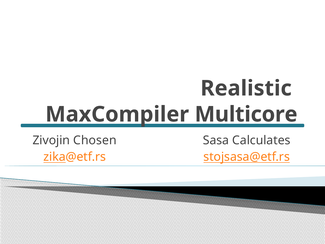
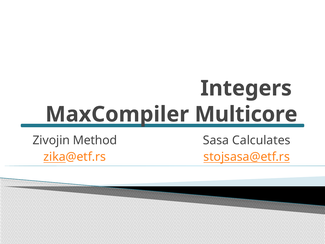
Realistic: Realistic -> Integers (246, 88)
Chosen: Chosen -> Method (95, 140)
